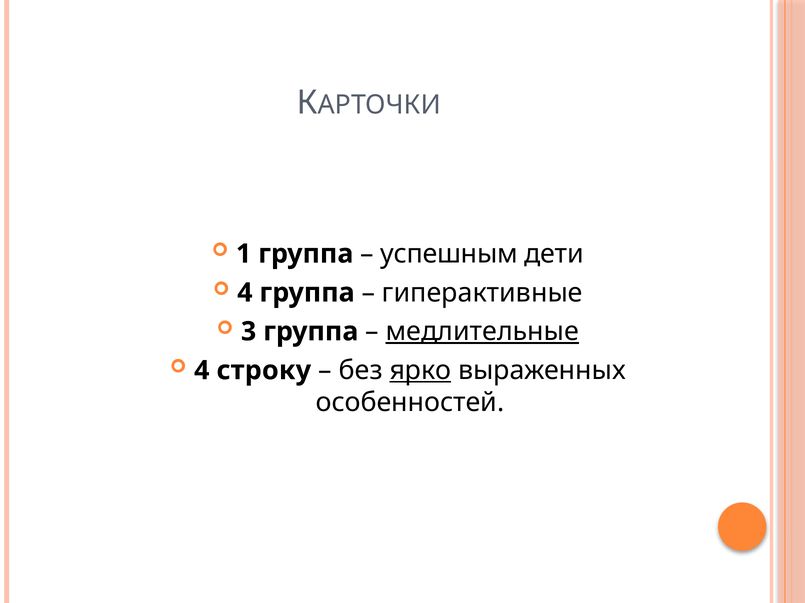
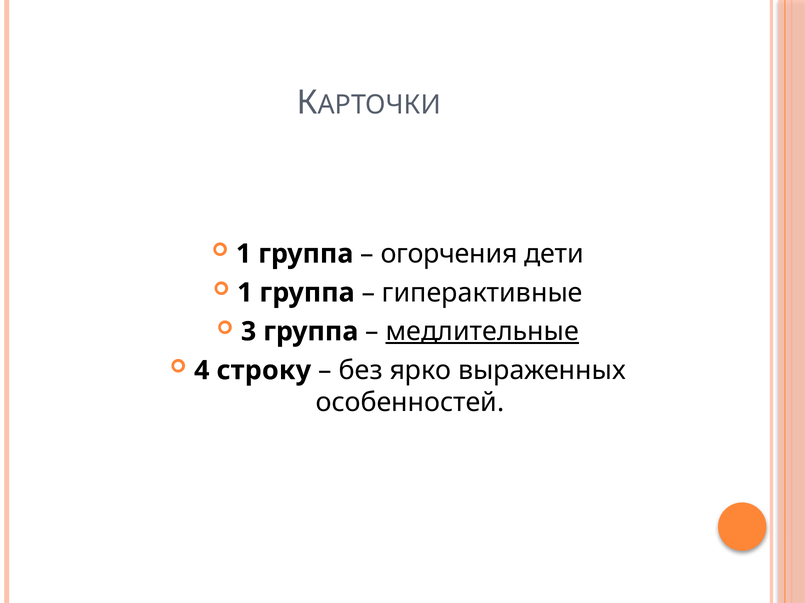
успешным: успешным -> огорчения (449, 254)
4: 4 -> 1 (245, 293)
ярко underline: present -> none (420, 371)
